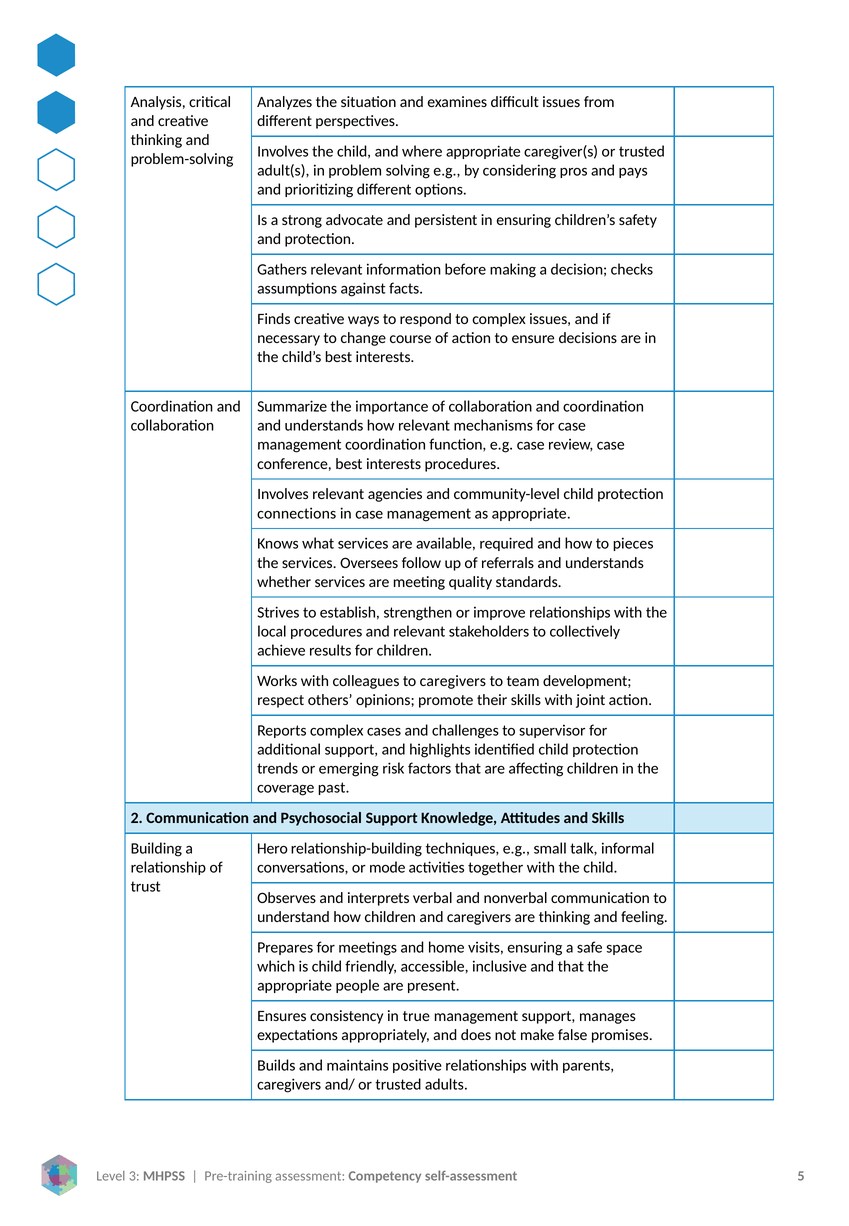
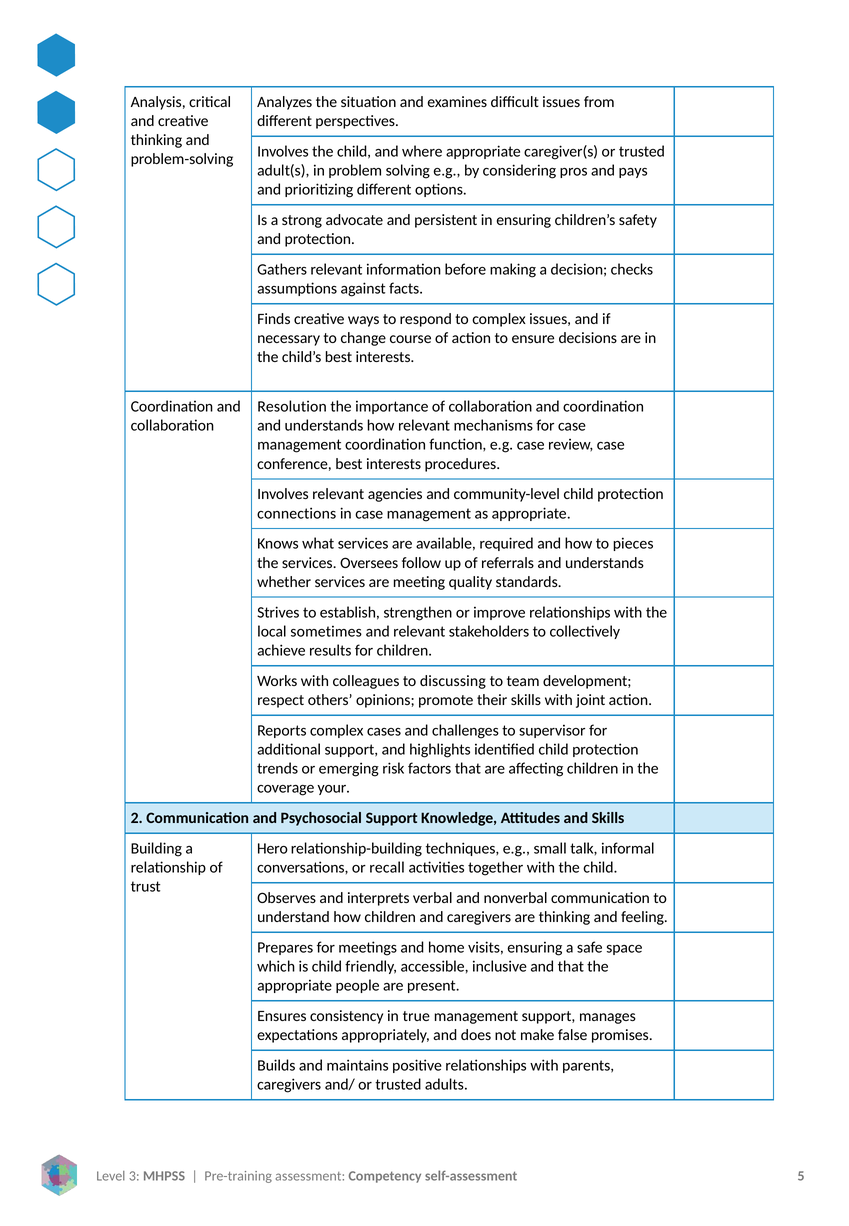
Summarize: Summarize -> Resolution (292, 407)
local procedures: procedures -> sometimes (326, 632)
to caregivers: caregivers -> discussing (453, 681)
past: past -> your (334, 788)
mode: mode -> recall (387, 868)
